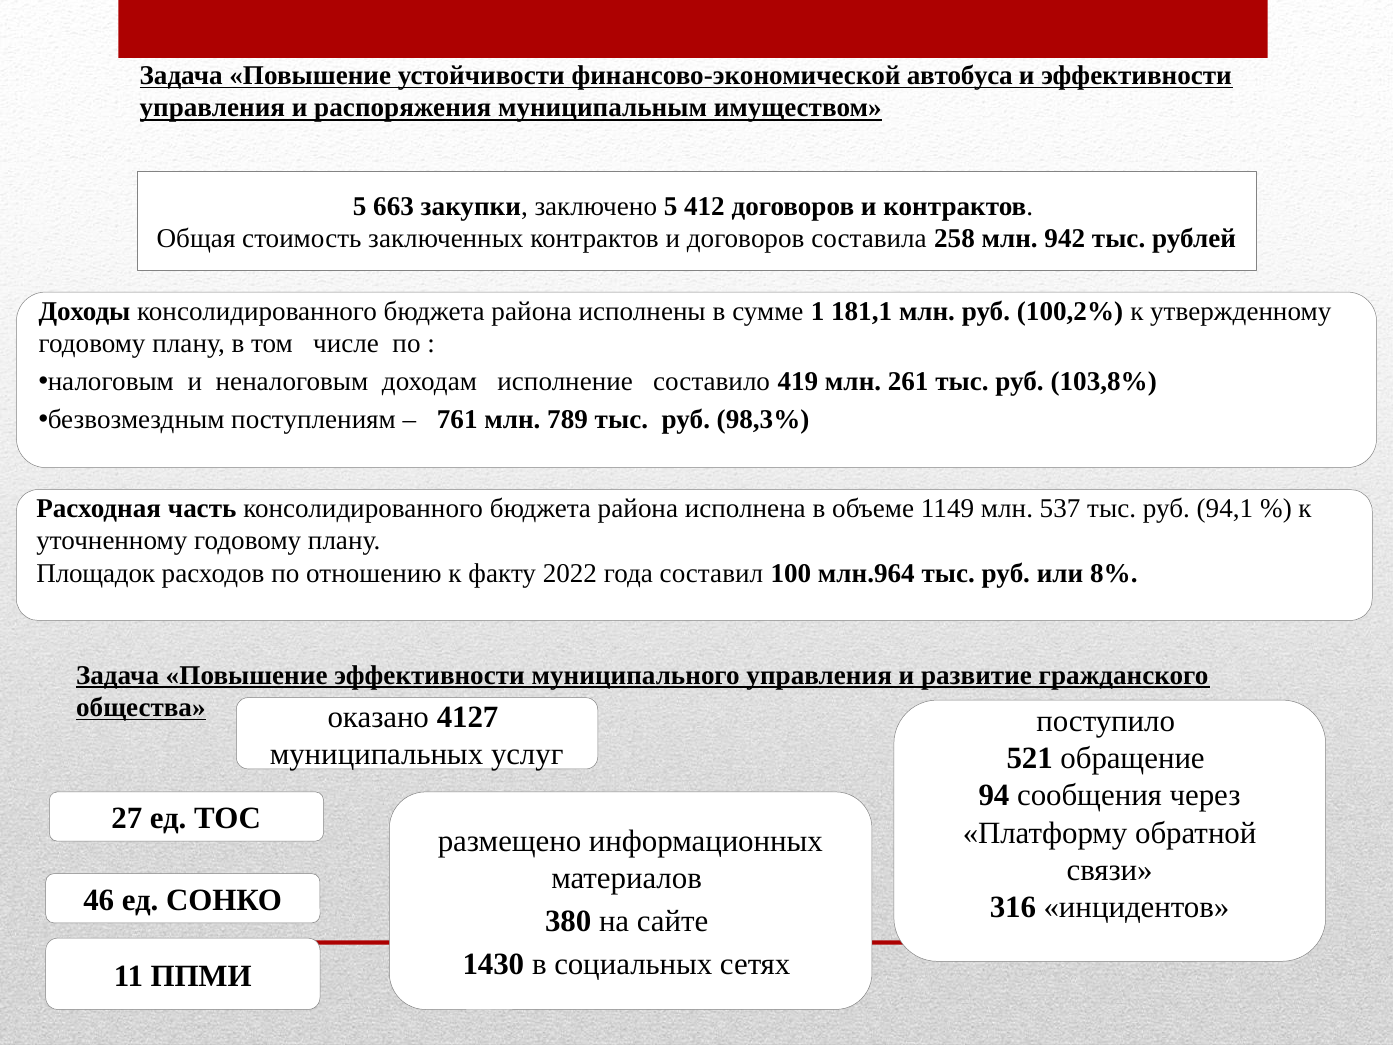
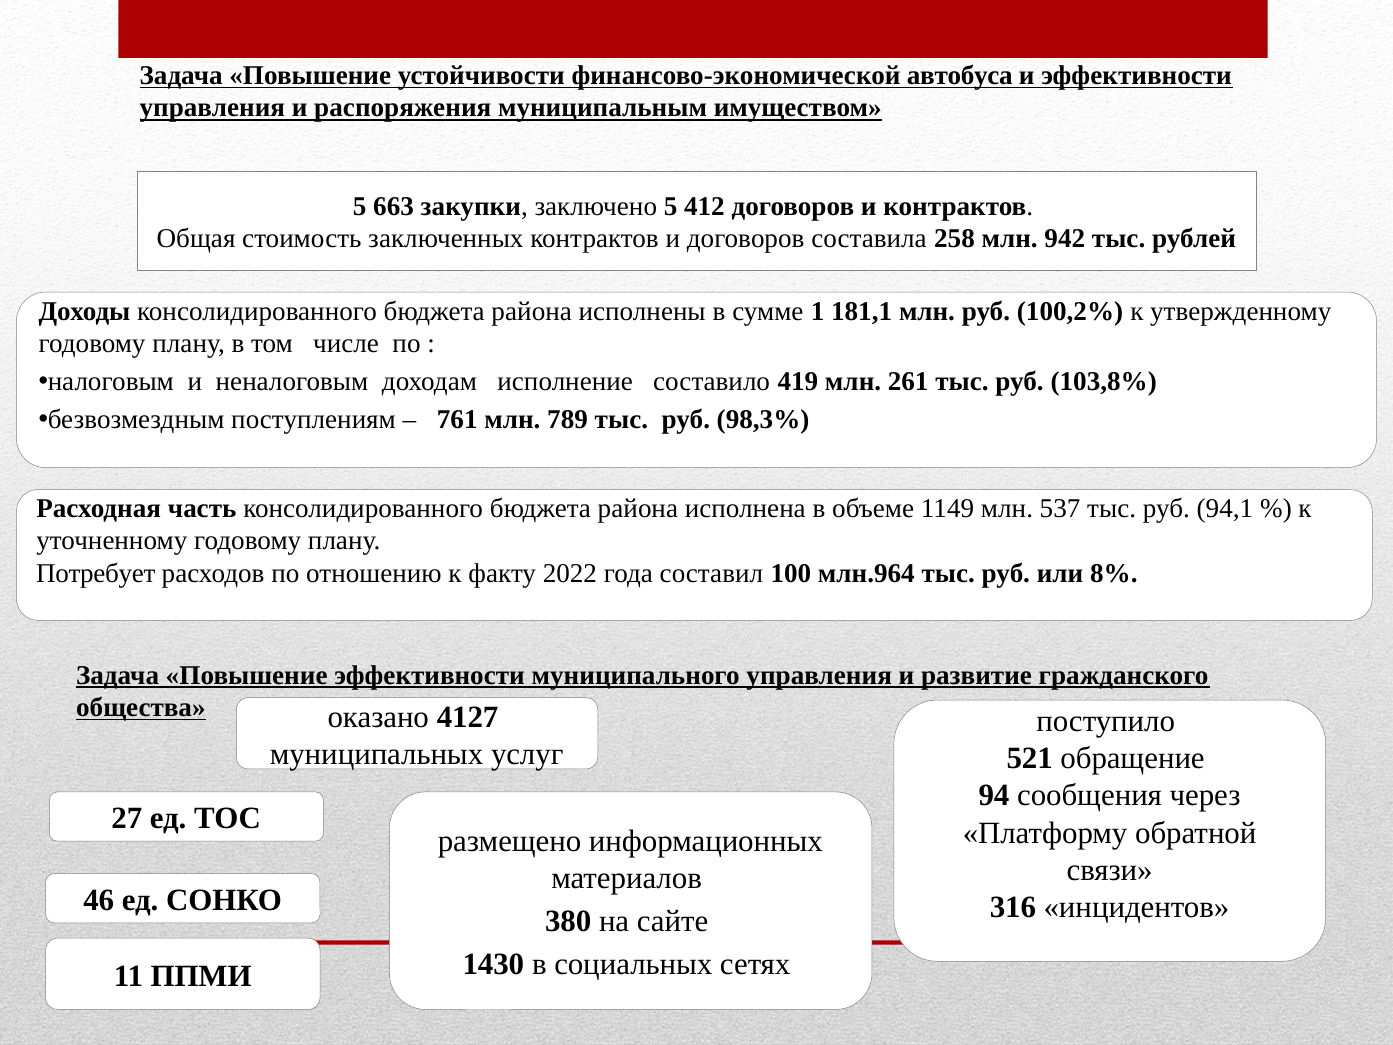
Площадок: Площадок -> Потребует (96, 573)
